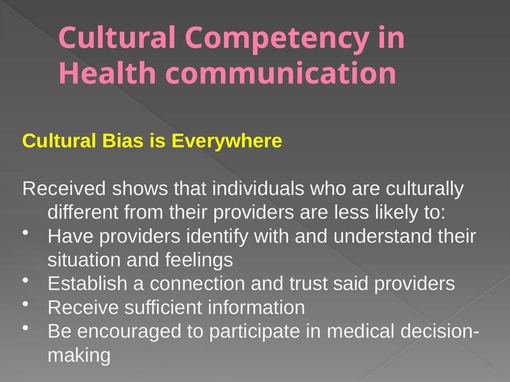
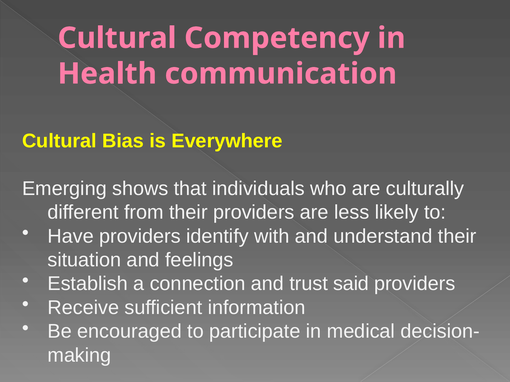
Received: Received -> Emerging (64, 189)
